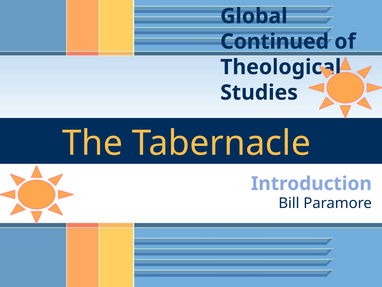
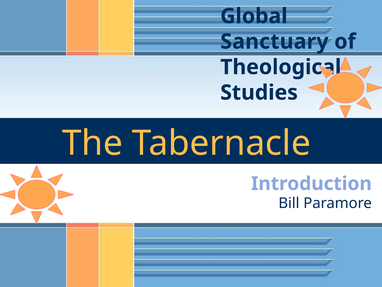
Continued: Continued -> Sanctuary (274, 42)
